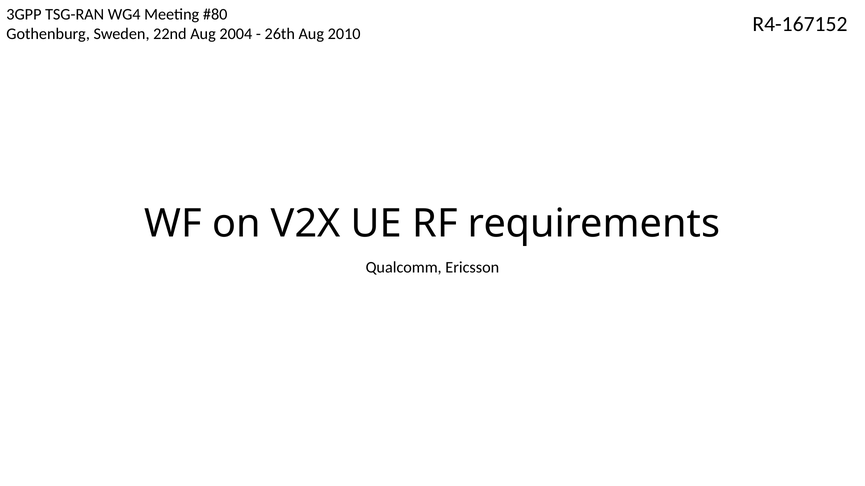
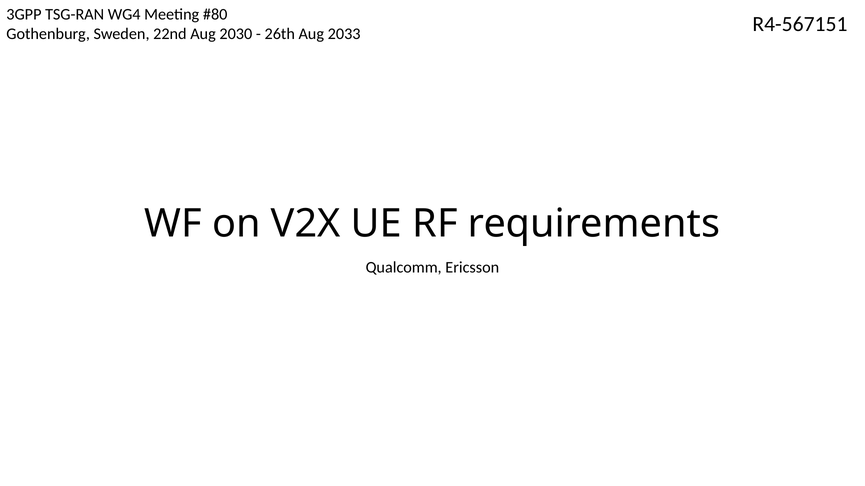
R4-167152: R4-167152 -> R4-567151 (800, 24)
2004: 2004 -> 2030 (236, 34)
2010: 2010 -> 2033 (344, 34)
